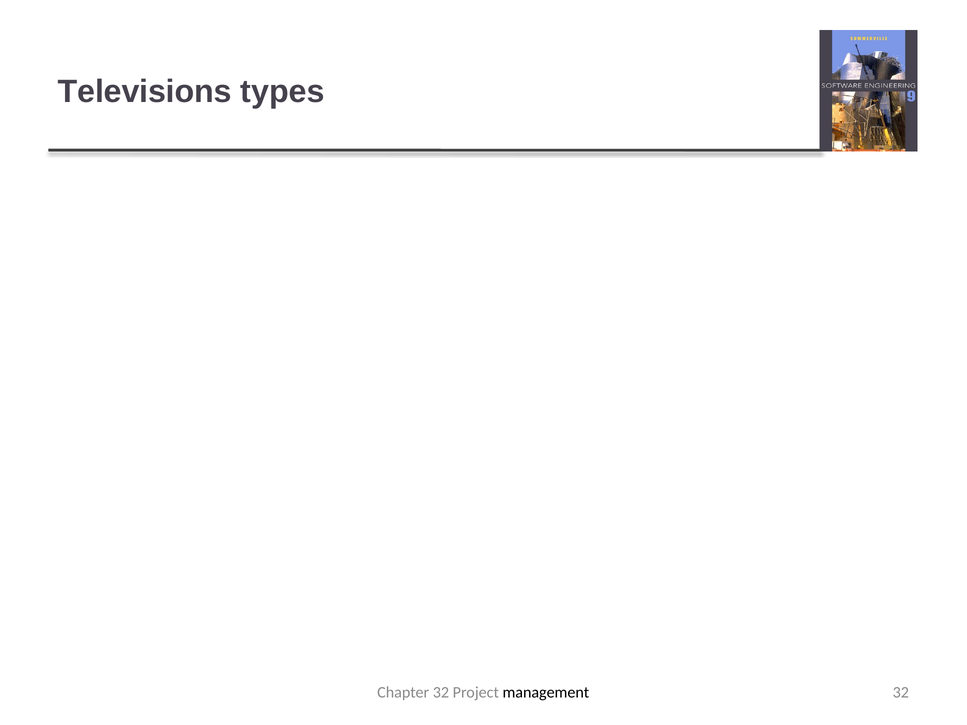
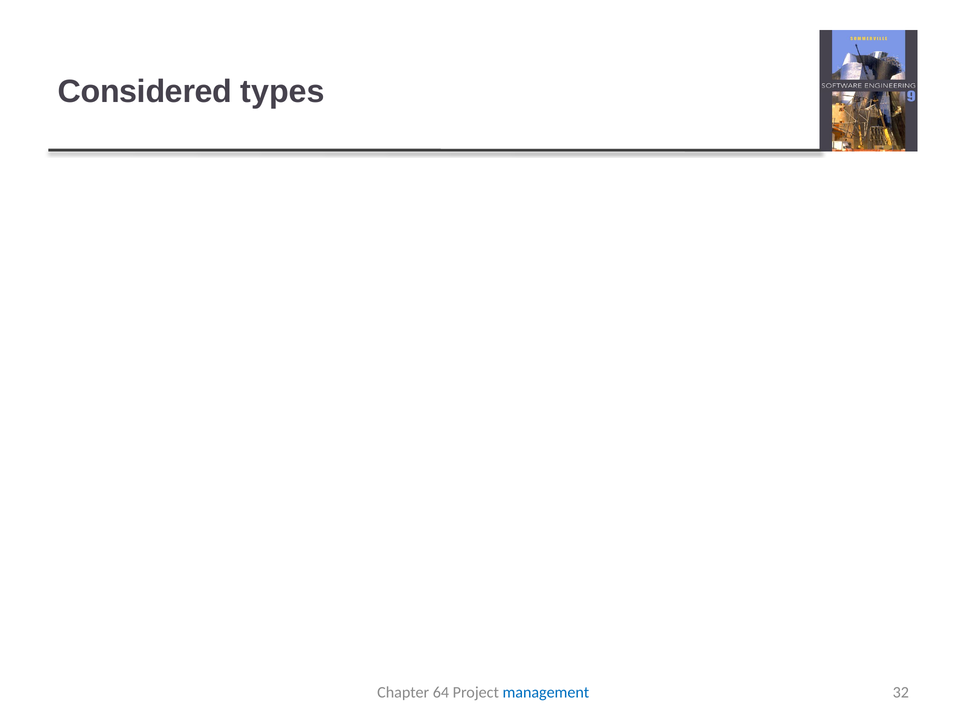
Televisions: Televisions -> Considered (145, 92)
Chapter 32: 32 -> 64 (441, 692)
management colour: black -> blue (546, 692)
